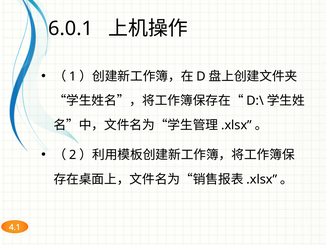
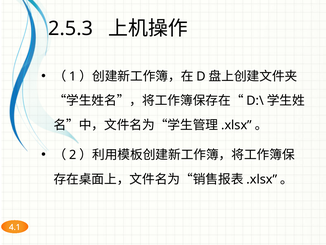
6.0.1: 6.0.1 -> 2.5.3 (71, 28)
